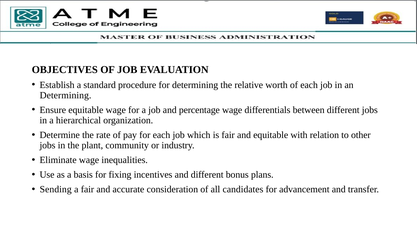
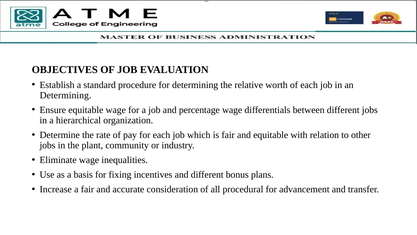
Sending: Sending -> Increase (56, 189)
candidates: candidates -> procedural (243, 189)
